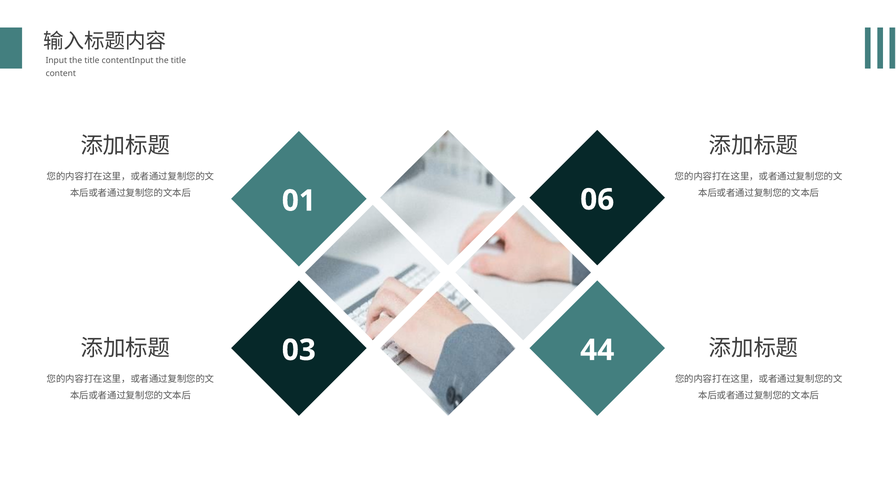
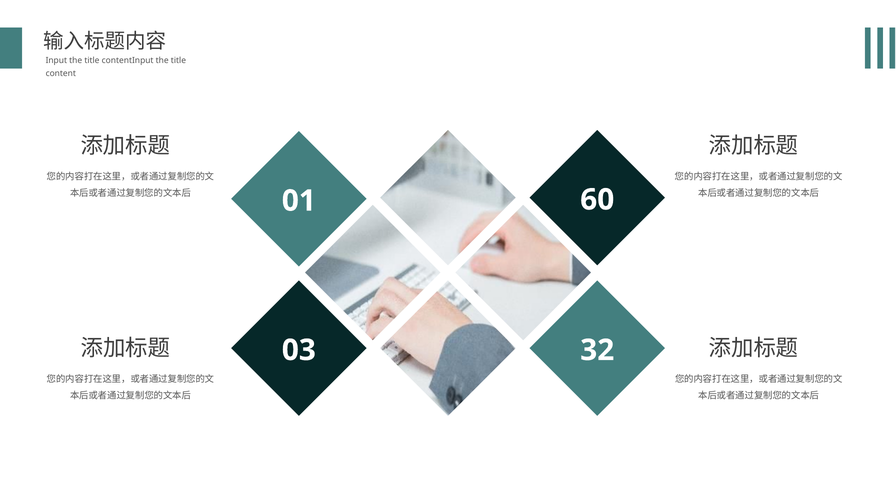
06: 06 -> 60 (597, 200)
44: 44 -> 32 (597, 350)
